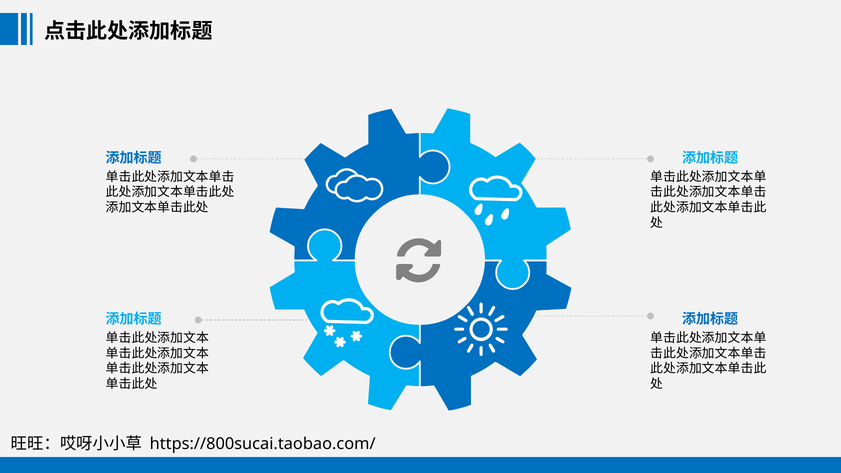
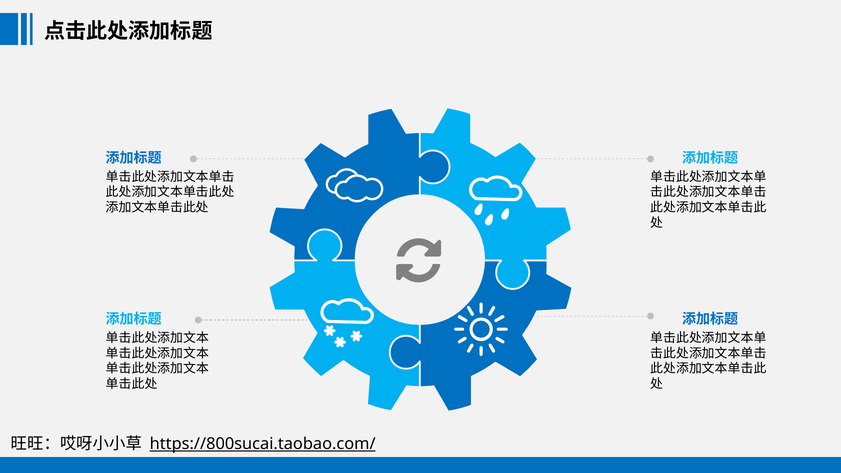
https://800sucai.taobao.com/ underline: none -> present (263, 444)
